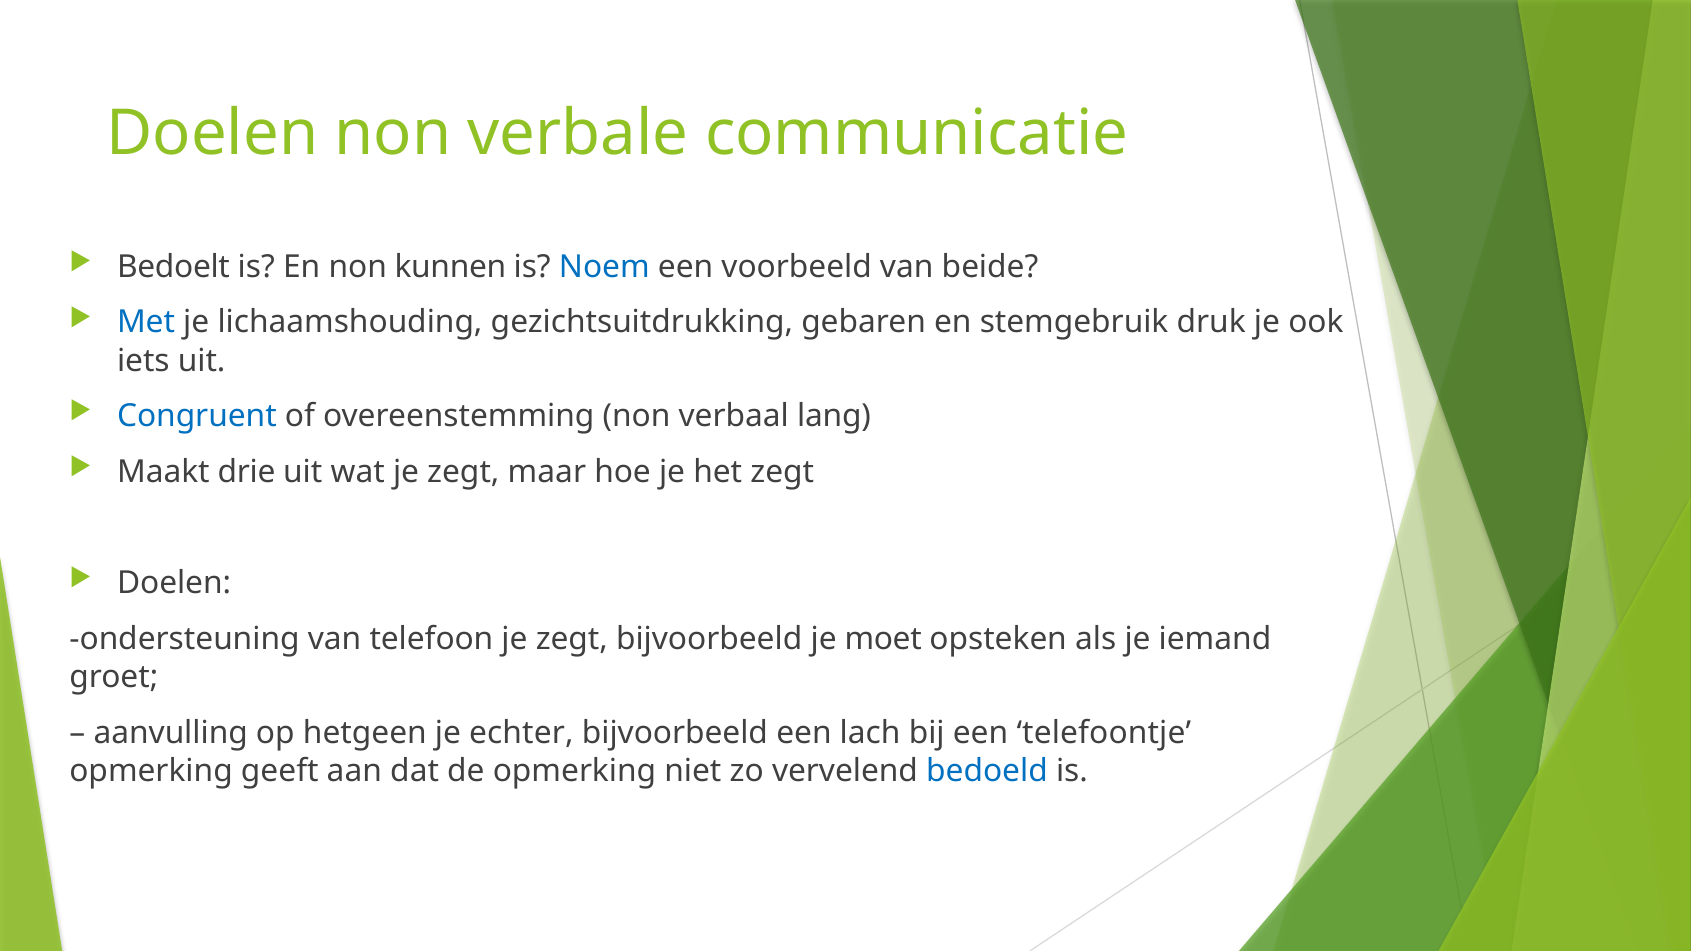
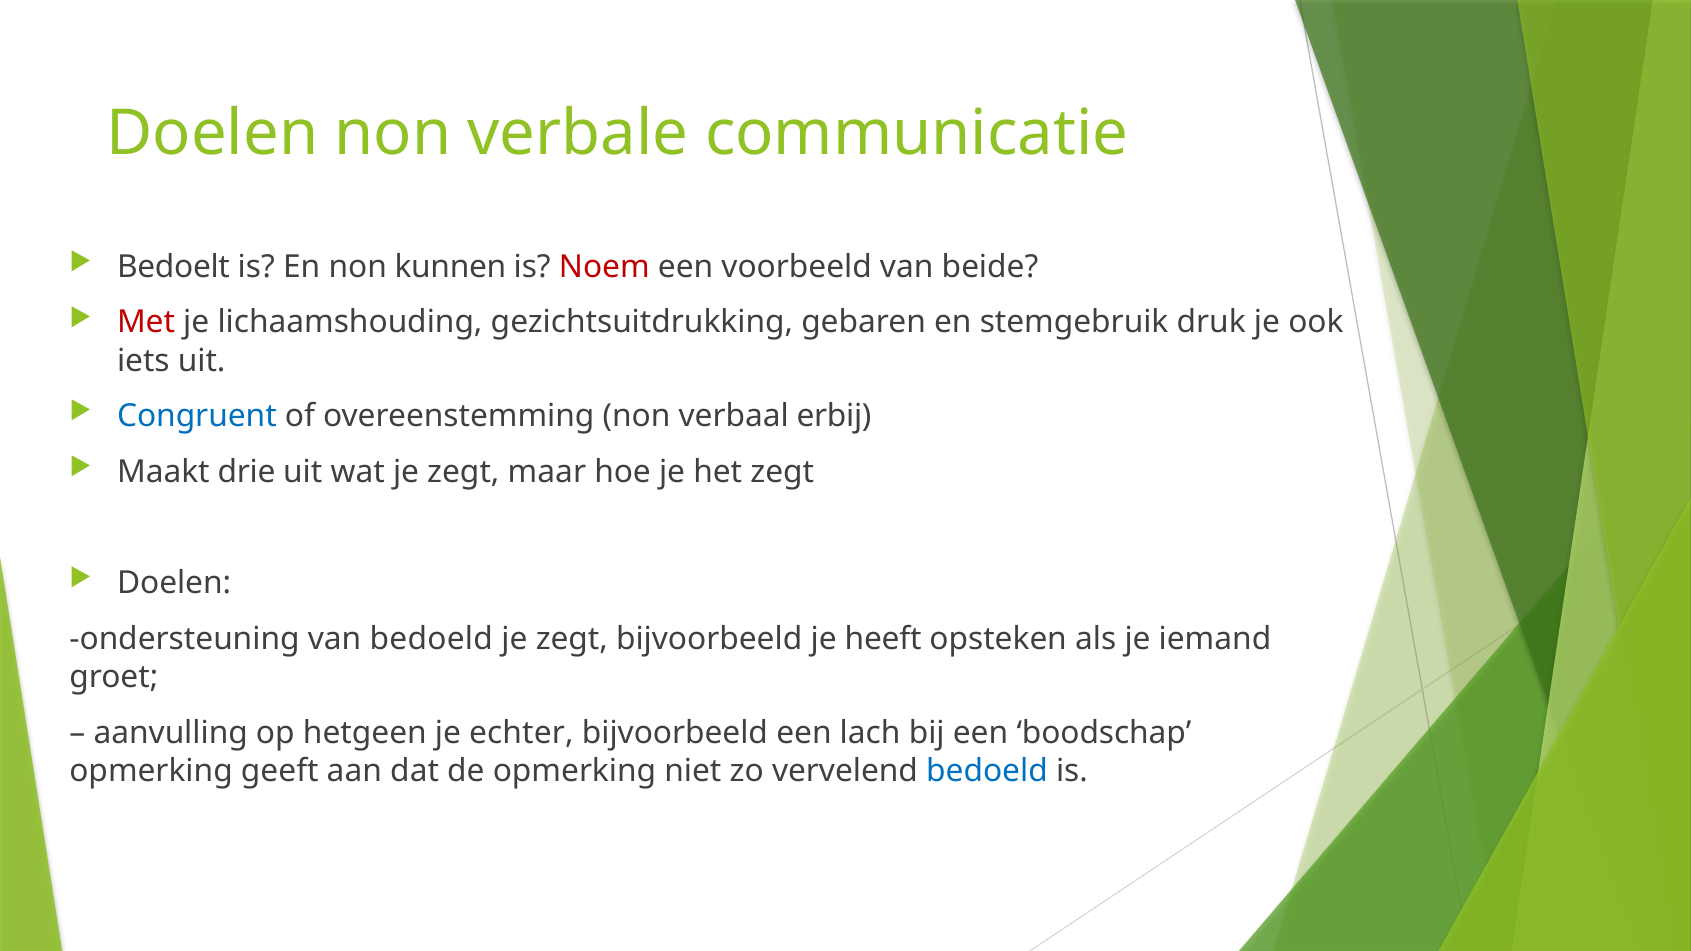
Noem colour: blue -> red (604, 267)
Met colour: blue -> red (146, 323)
lang: lang -> erbij (834, 416)
van telefoon: telefoon -> bedoeld (431, 639)
moet: moet -> heeft (883, 639)
telefoontje: telefoontje -> boodschap (1104, 733)
